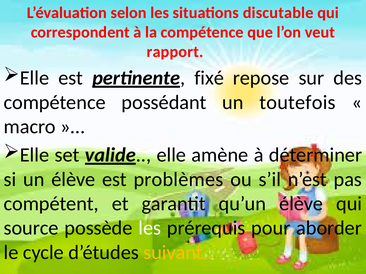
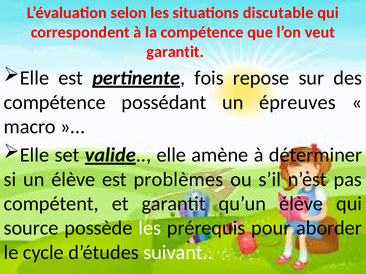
rapport: rapport -> garantit (175, 52)
fixé: fixé -> fois (209, 78)
toutefois: toutefois -> épreuves (298, 102)
suivant colour: yellow -> white (178, 253)
